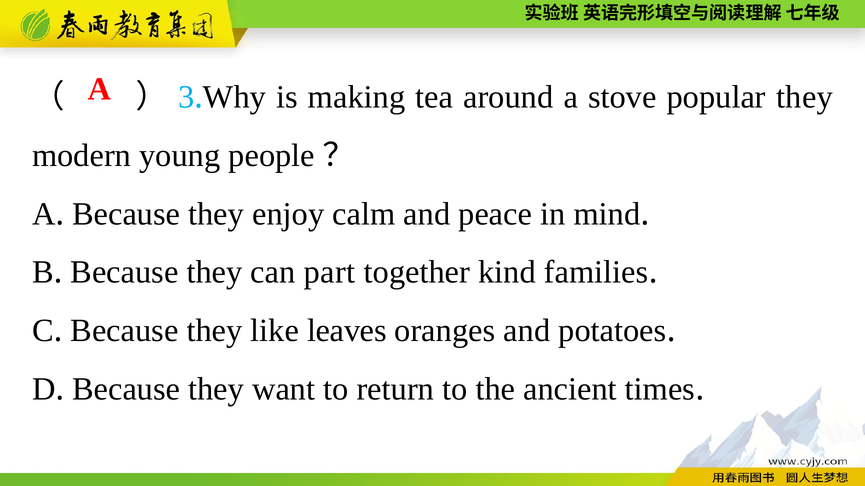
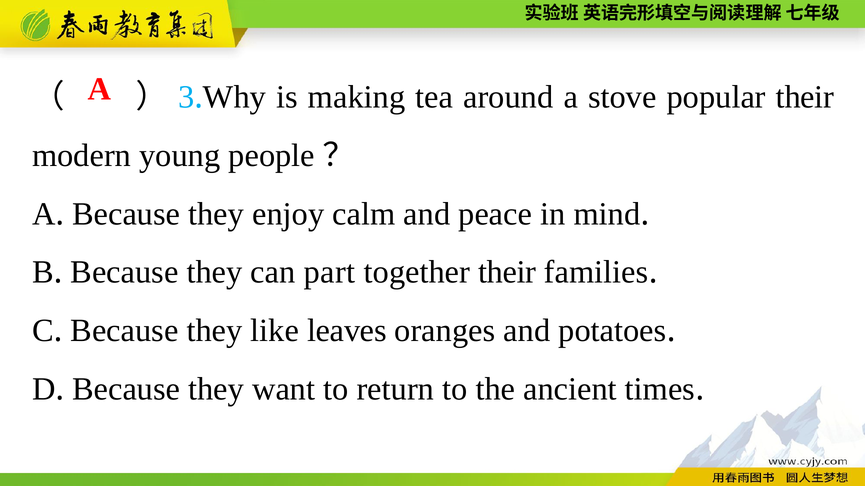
popular they: they -> their (805, 97)
together kind: kind -> their (507, 273)
